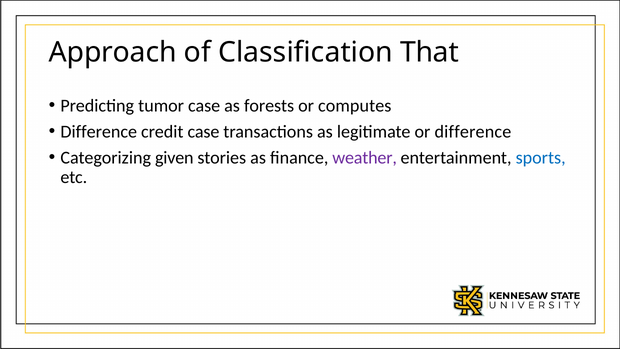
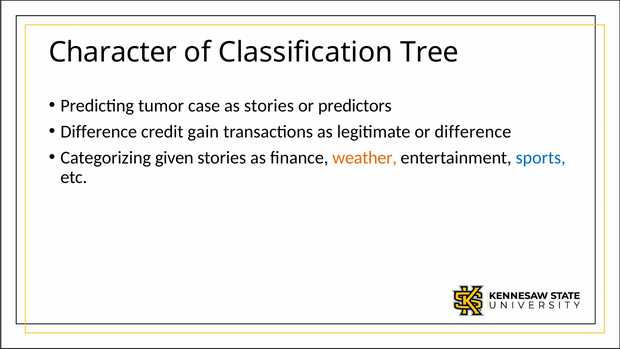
Approach: Approach -> Character (113, 52)
That: That -> Tree (429, 52)
as forests: forests -> stories (269, 106)
computes: computes -> predictors (355, 106)
credit case: case -> gain (203, 132)
weather colour: purple -> orange (365, 158)
